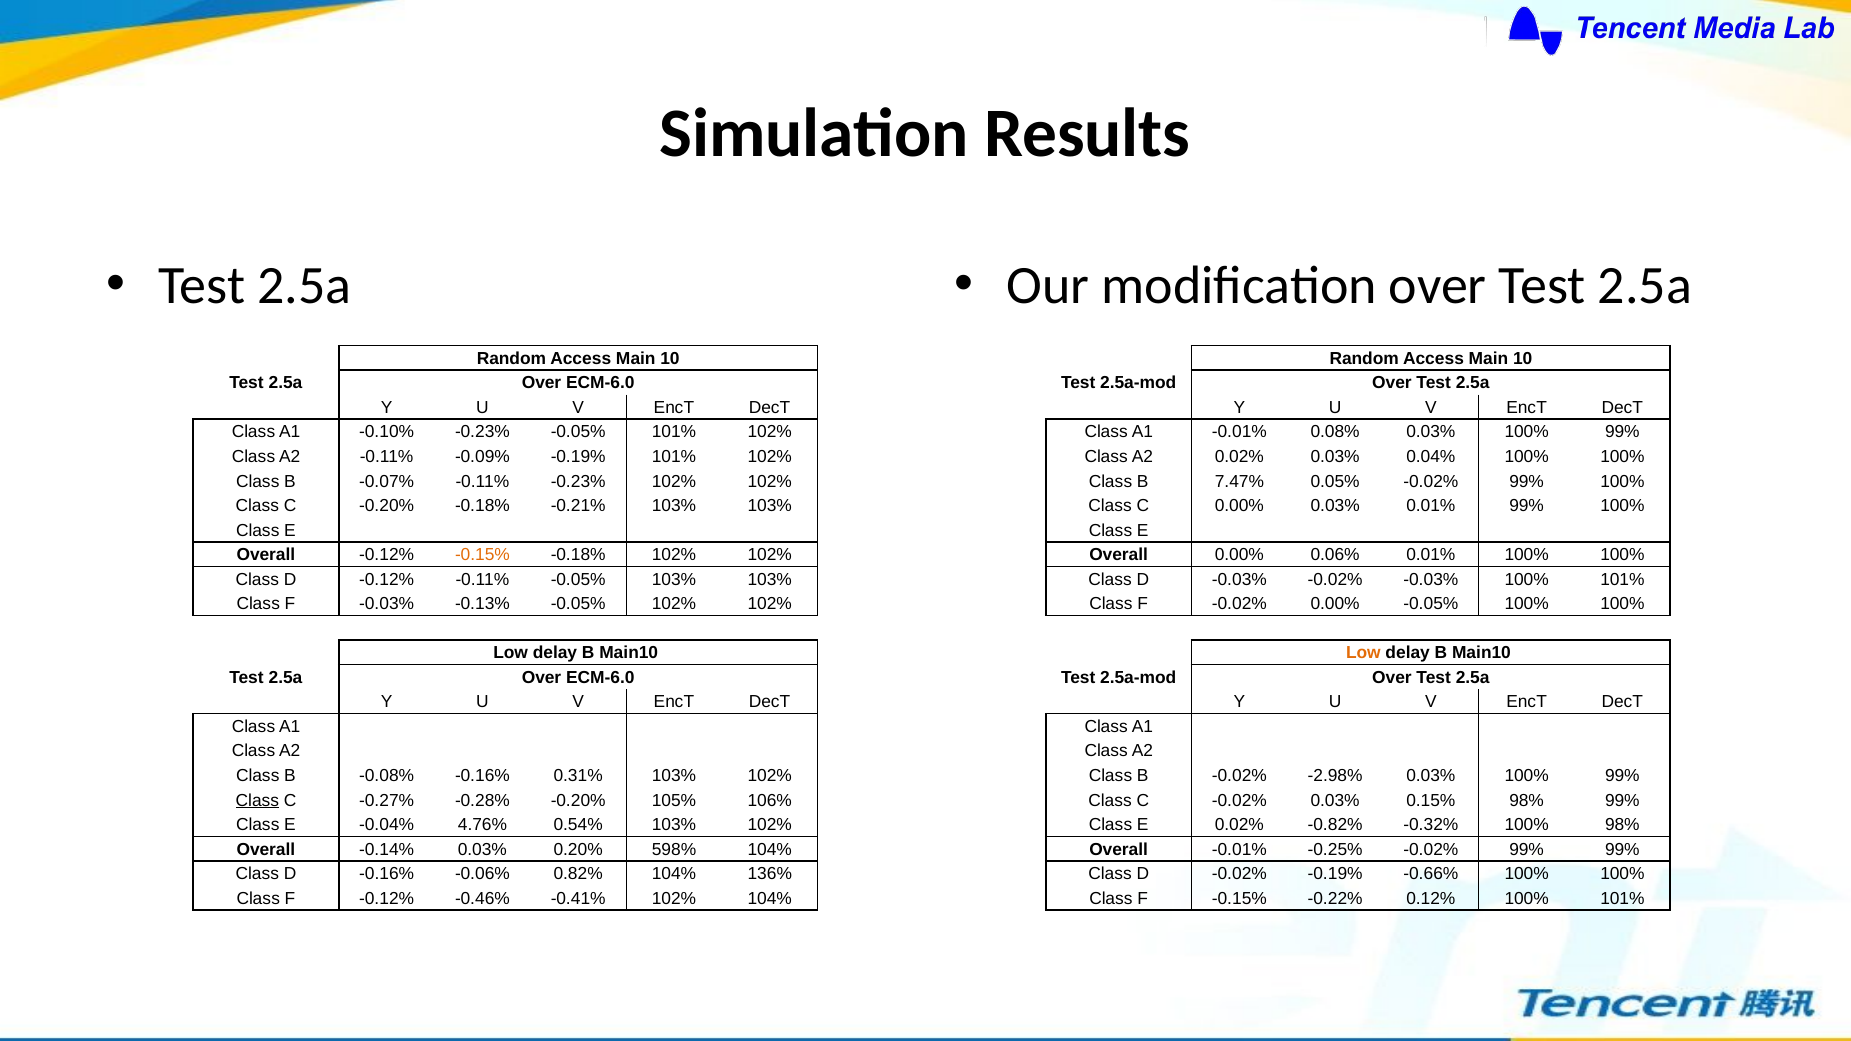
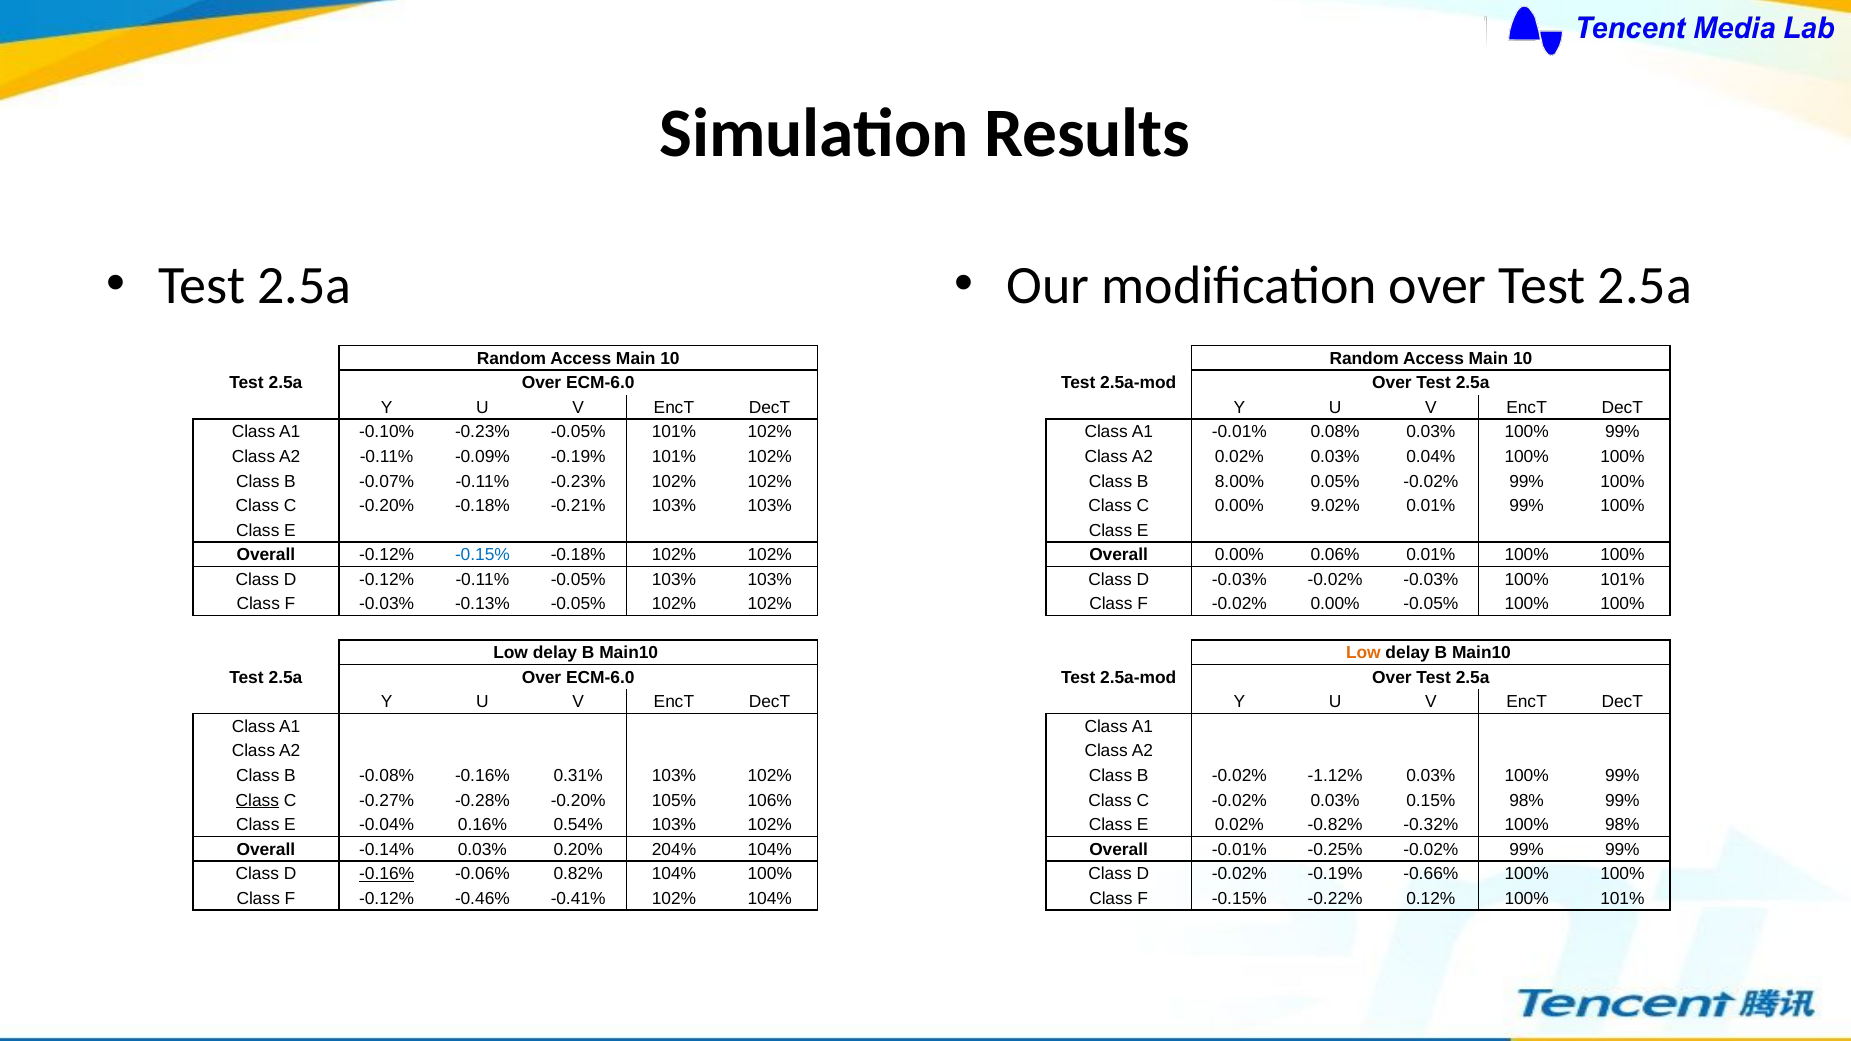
7.47%: 7.47% -> 8.00% (1239, 481)
0.00% 0.03%: 0.03% -> 9.02% (1335, 506)
-0.15% colour: orange -> blue (482, 555)
-2.98%: -2.98% -> -1.12% (1335, 776)
4.76%: 4.76% -> 0.16% (482, 825)
598%: 598% -> 204% (674, 850)
-0.16% underline: none -> present (387, 874)
104% 136%: 136% -> 100% (770, 874)
